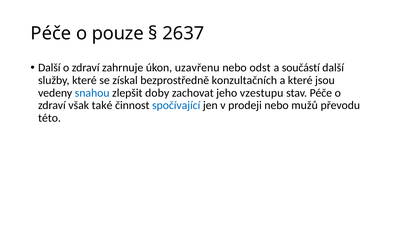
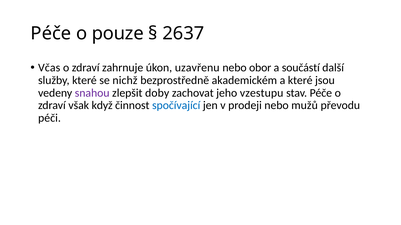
Další: Další -> Včas (49, 68)
odst: odst -> obor (260, 68)
získal: získal -> nichž (125, 80)
konzultačních: konzultačních -> akademickém (244, 80)
snahou colour: blue -> purple (92, 93)
také: také -> když (102, 106)
této: této -> péči (49, 118)
